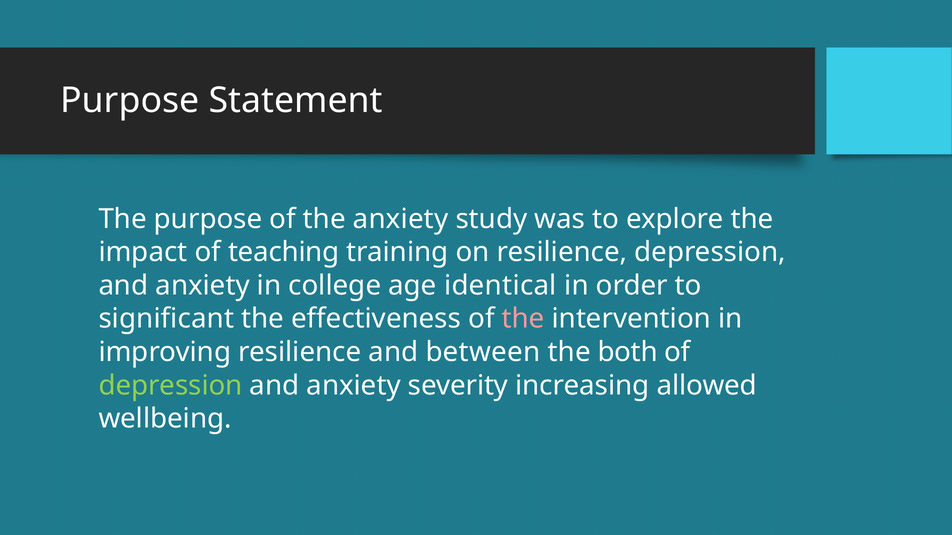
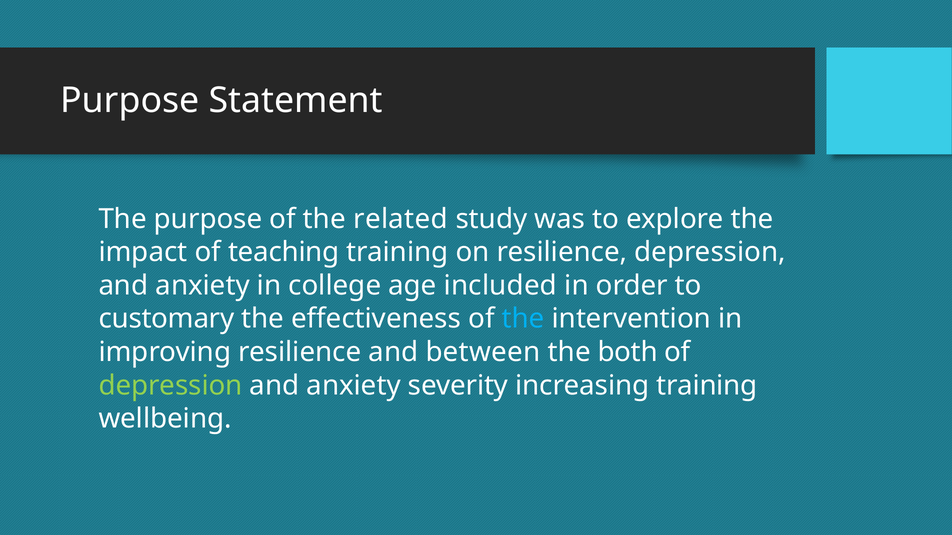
the anxiety: anxiety -> related (401, 219)
identical: identical -> included (500, 286)
significant: significant -> customary (166, 319)
the colour: pink -> light blue (523, 319)
increasing allowed: allowed -> training (707, 386)
